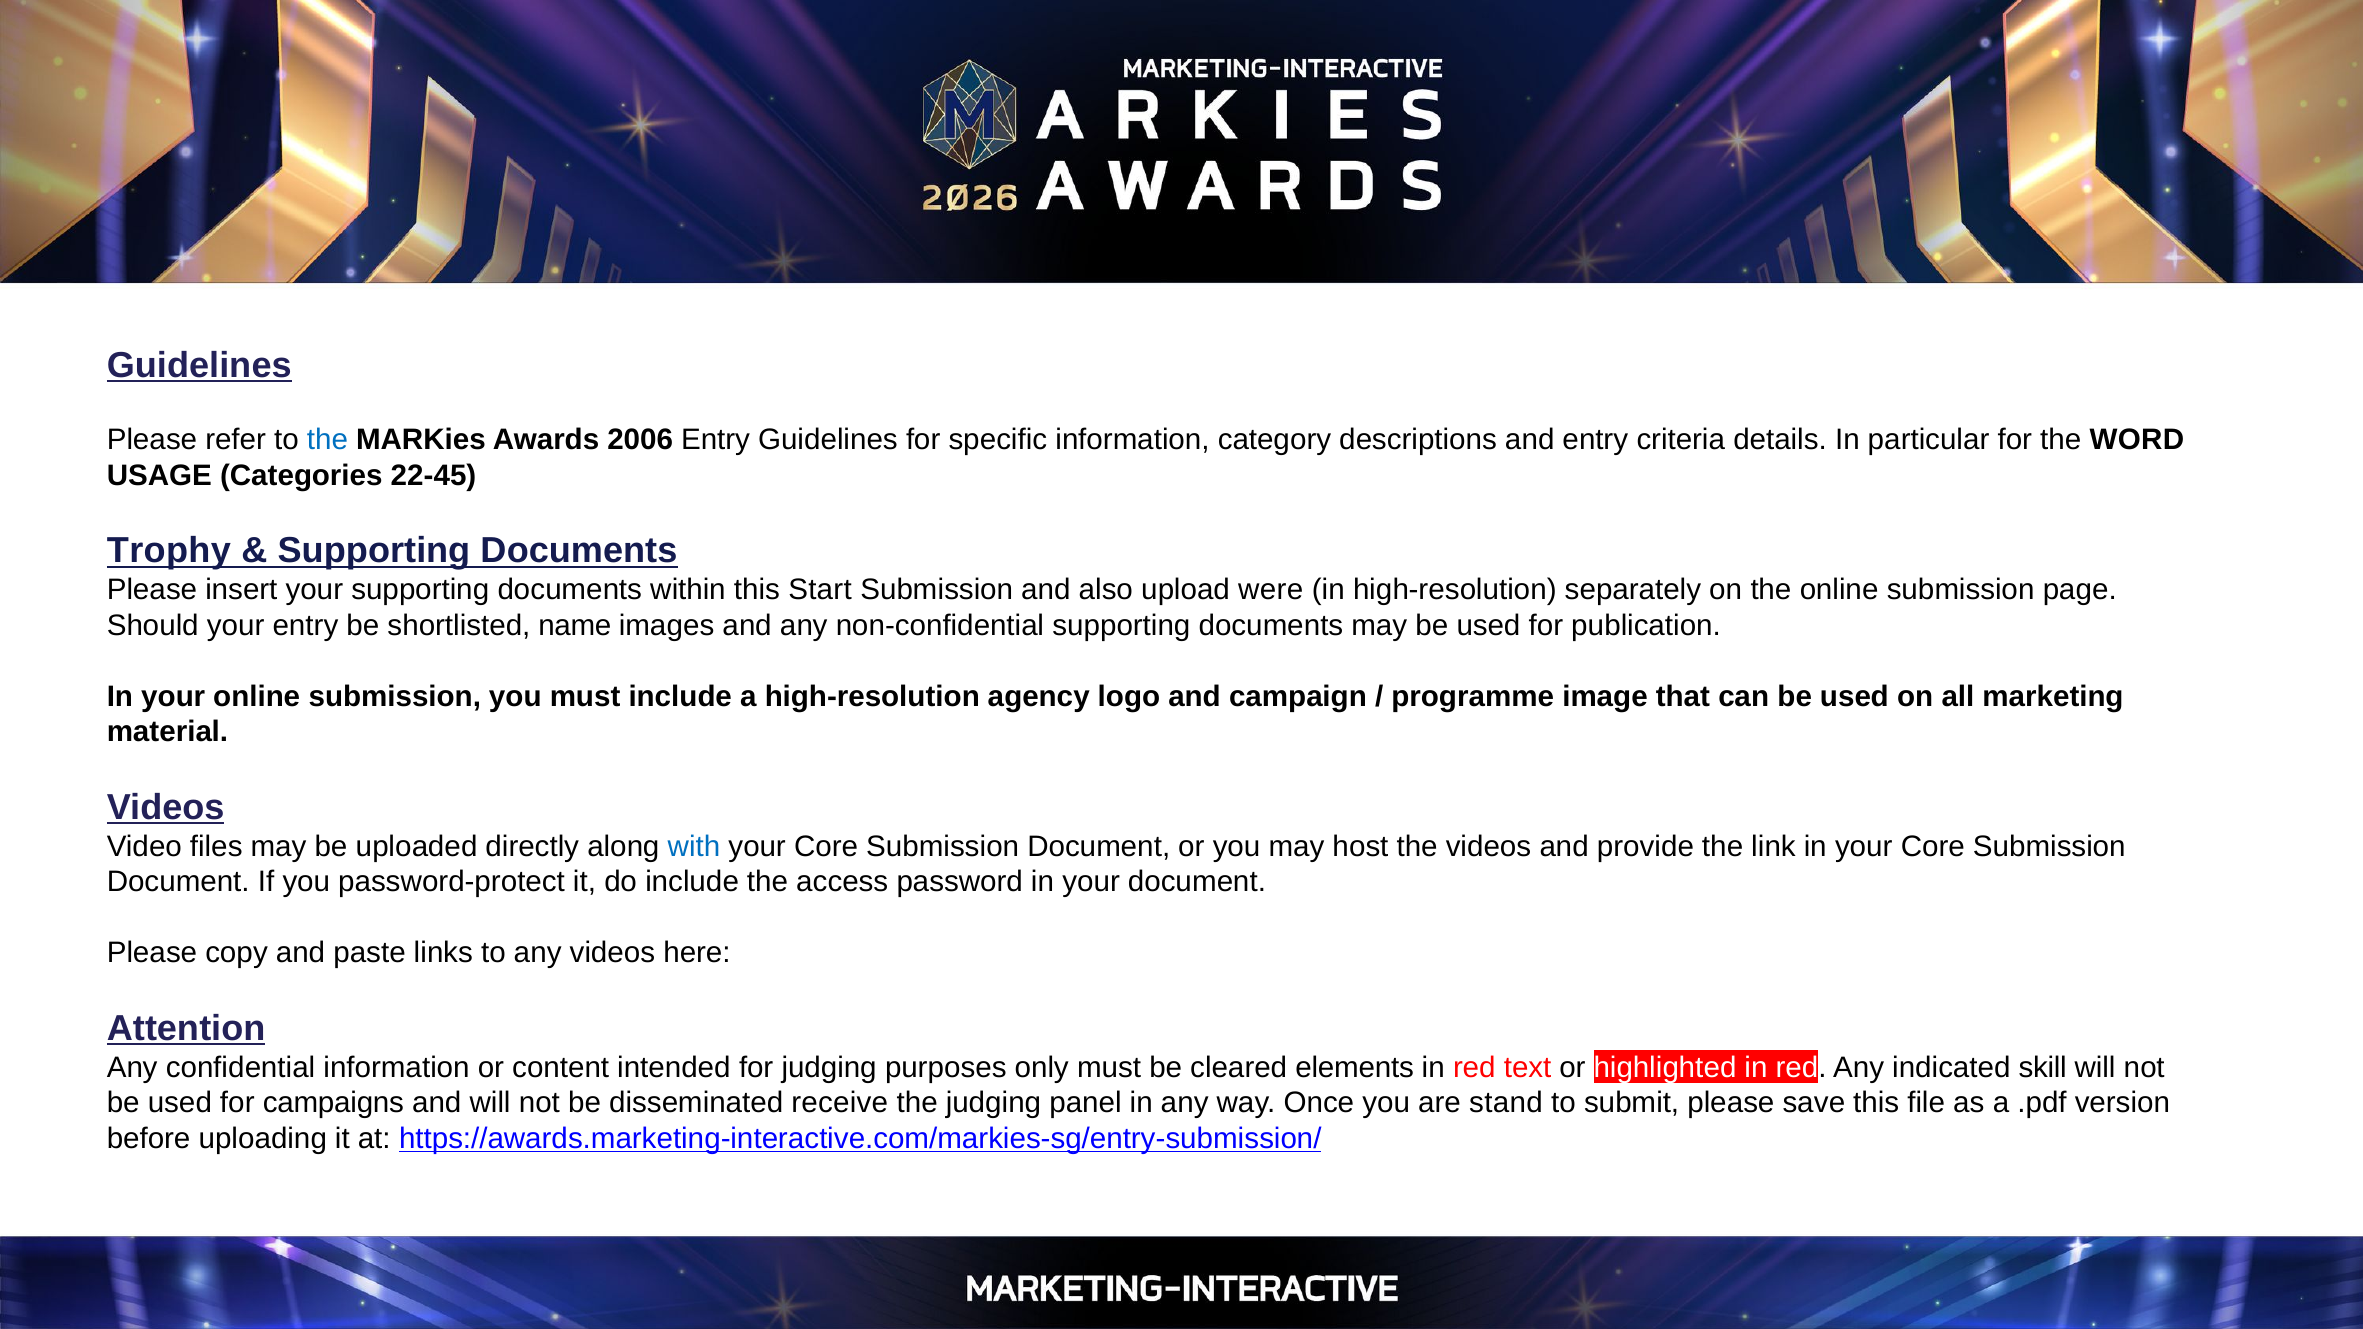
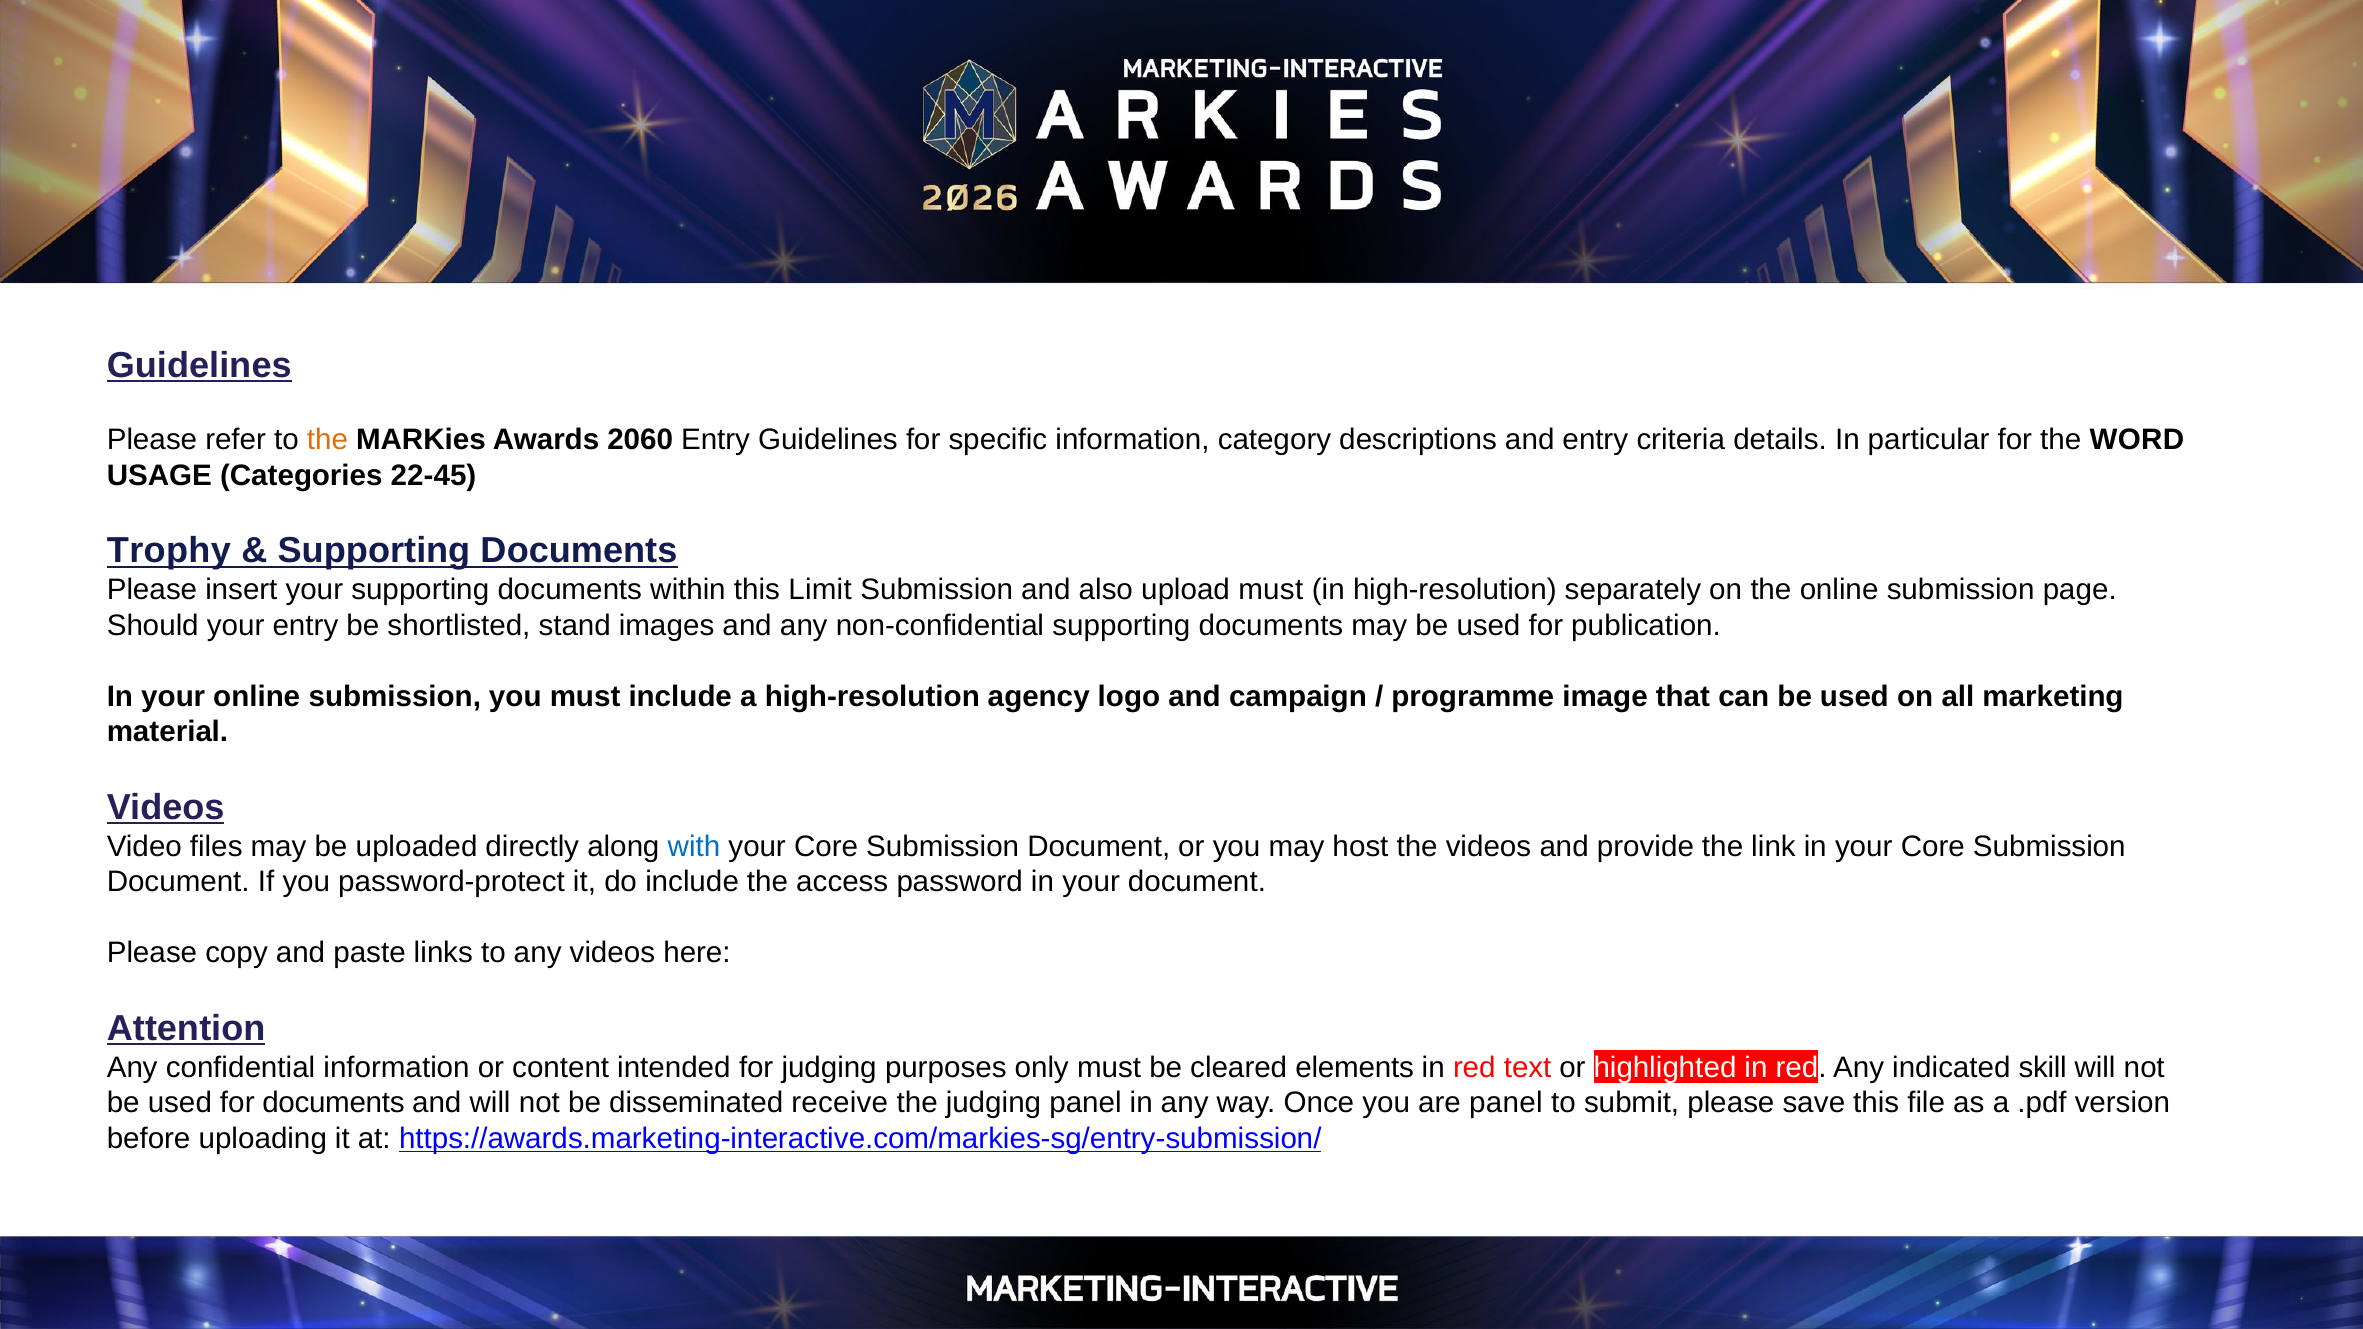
the colour: blue -> orange (327, 440)
2006: 2006 -> 2060 (640, 440)
Start: Start -> Limit (820, 590)
upload were: were -> must (1271, 590)
name: name -> stand (575, 625)
for campaigns: campaigns -> documents (333, 1103)
are stand: stand -> panel (1506, 1103)
